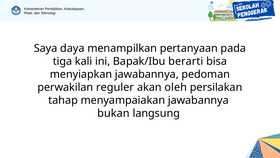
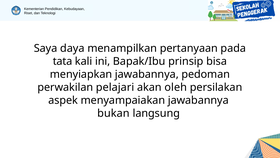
tiga: tiga -> tata (63, 61)
berarti: berarti -> prinsip (186, 61)
reguler: reguler -> pelajari (115, 87)
tahap: tahap -> aspek (63, 100)
